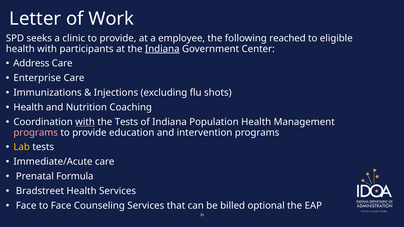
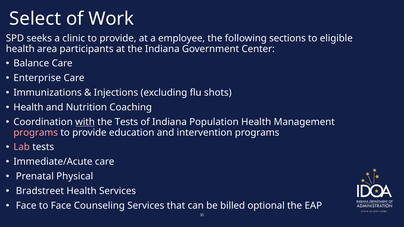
Letter: Letter -> Select (35, 19)
reached: reached -> sections (287, 38)
health with: with -> area (47, 49)
Indiana underline: present -> none (162, 49)
Address: Address -> Balance (31, 64)
Lab colour: yellow -> pink (22, 147)
Formula: Formula -> Physical (75, 177)
